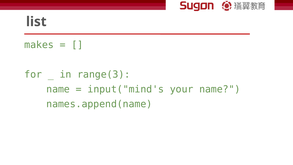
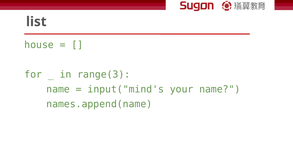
makes: makes -> house (39, 45)
